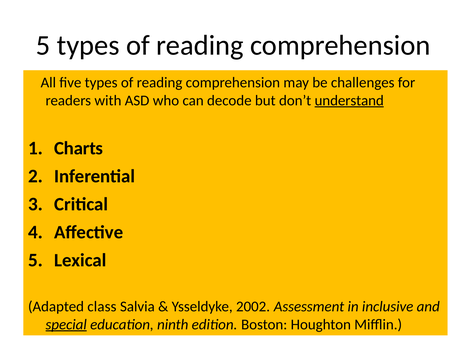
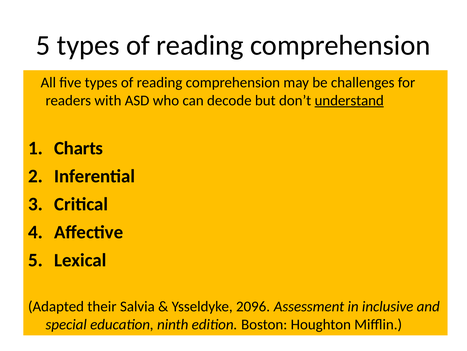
class: class -> their (102, 306)
2002: 2002 -> 2096 (253, 306)
special underline: present -> none (66, 324)
